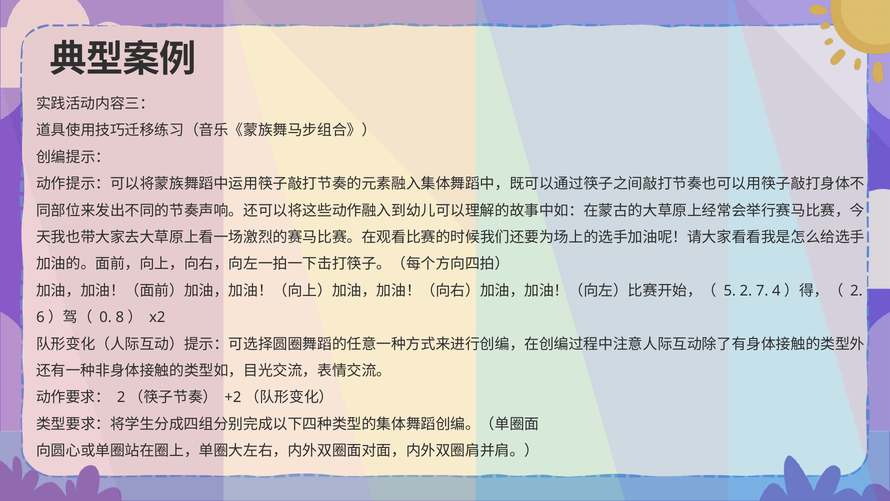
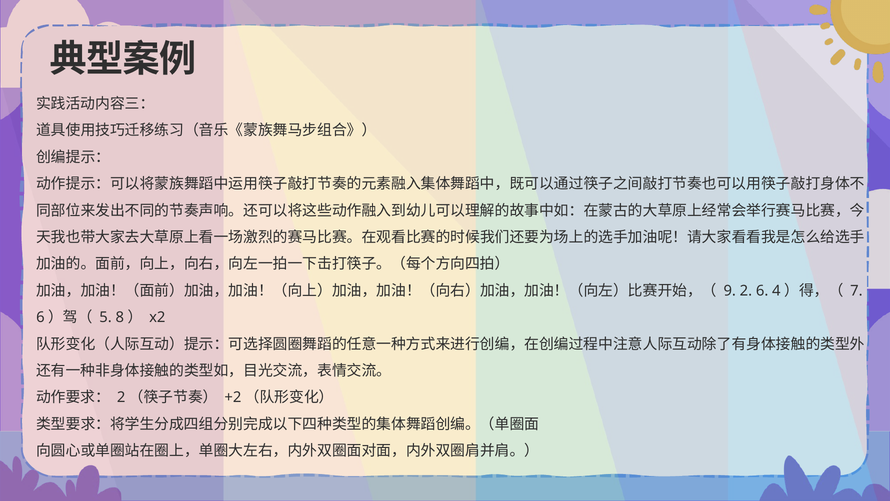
5: 5 -> 9 (730, 291)
7: 7 -> 6 (762, 291)
2: 2 -> 7 (856, 291)
0: 0 -> 5 (106, 317)
